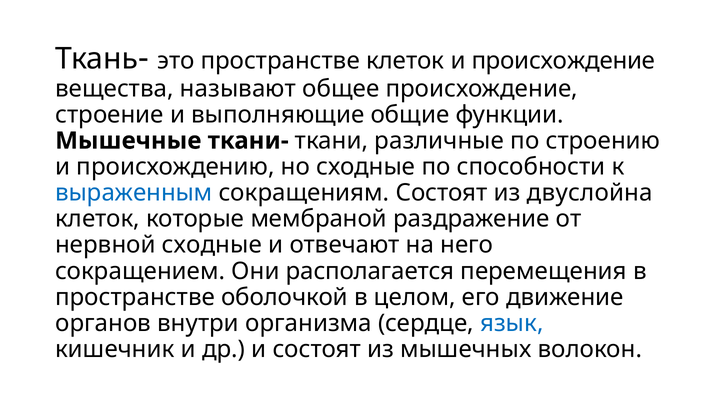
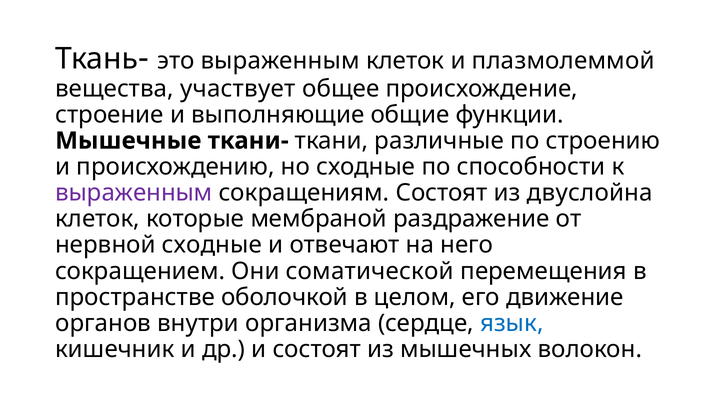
это пространстве: пространстве -> выраженным (280, 61)
и происхождение: происхождение -> плазмолеммой (563, 61)
называют: называют -> участвует (238, 89)
выраженным colour: blue -> purple (134, 193)
располагается: располагается -> соматической (370, 271)
